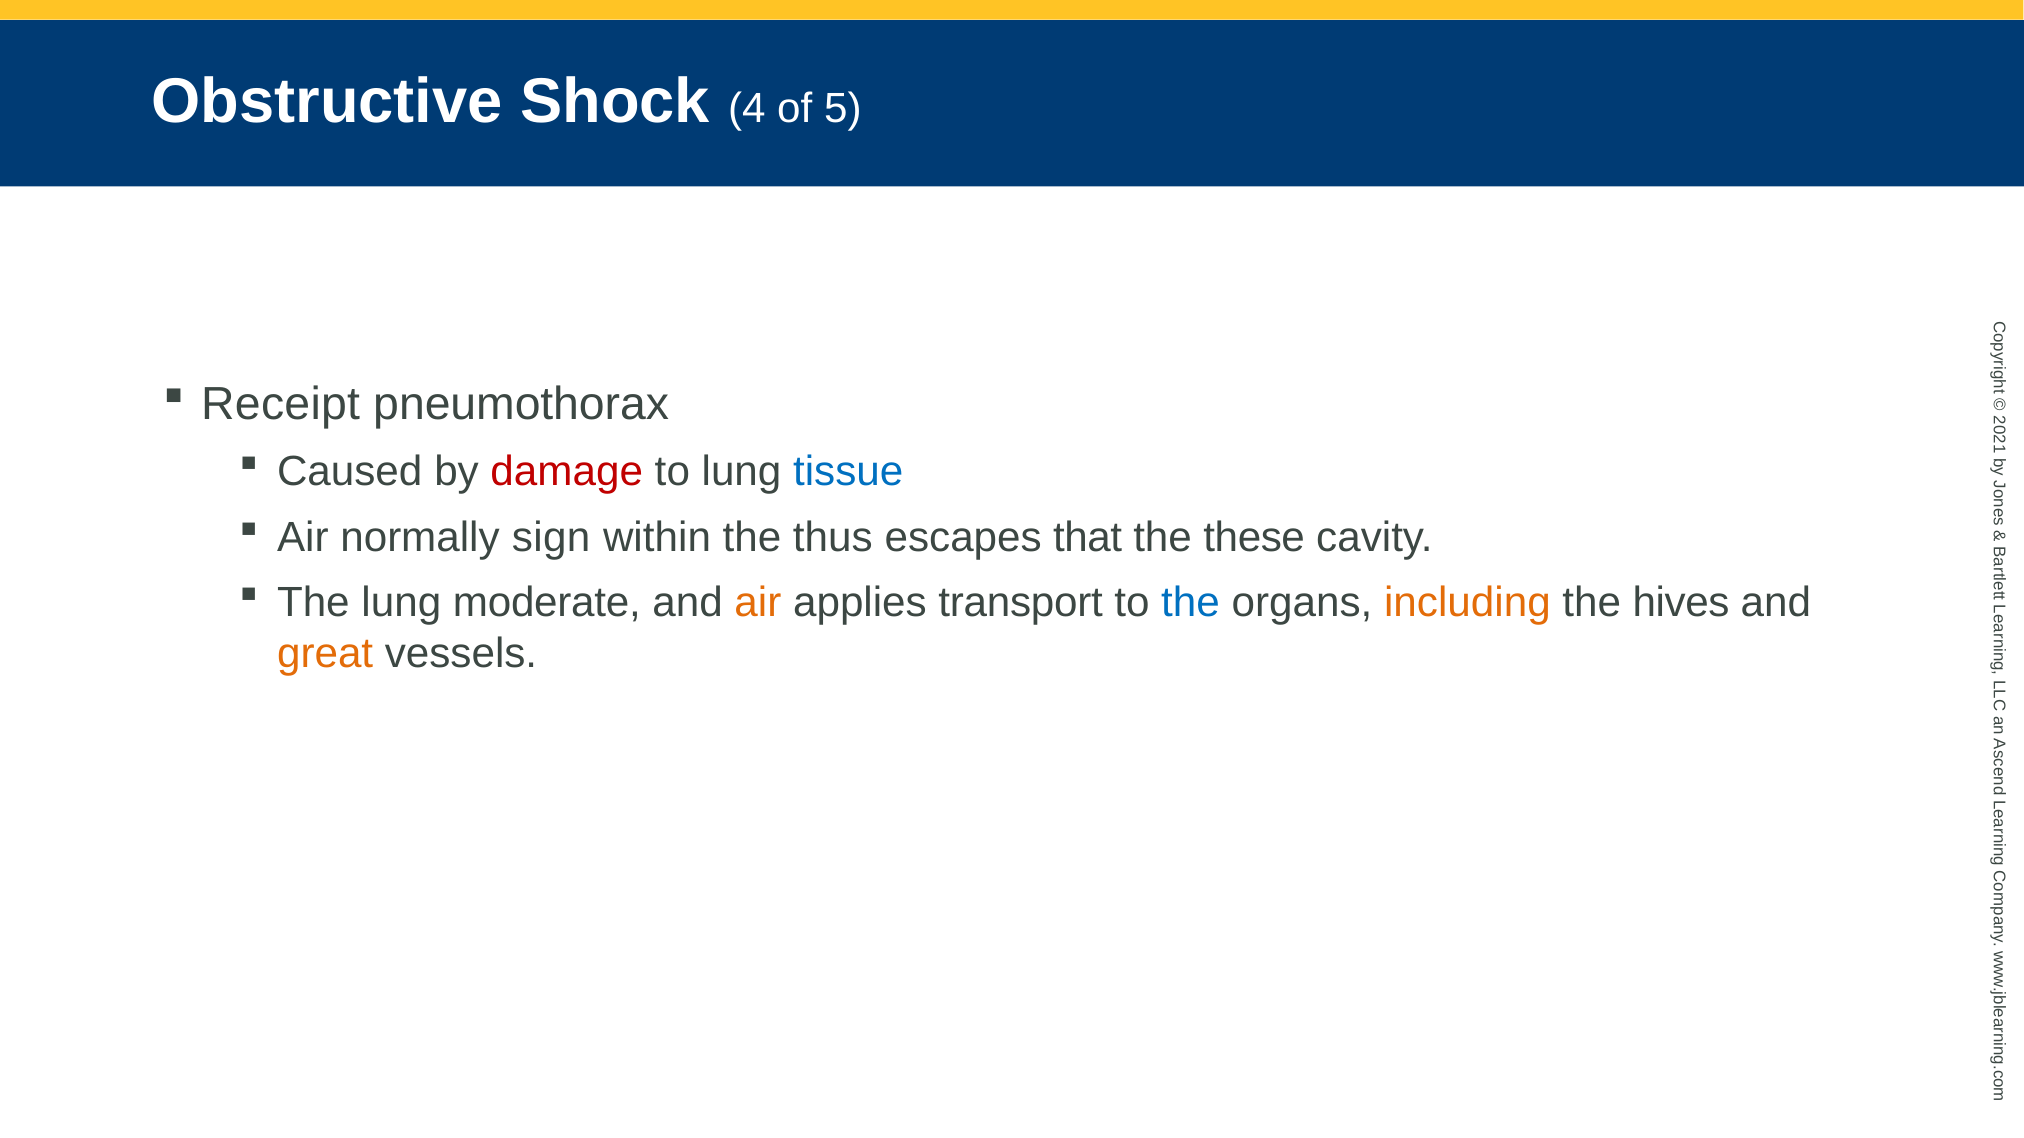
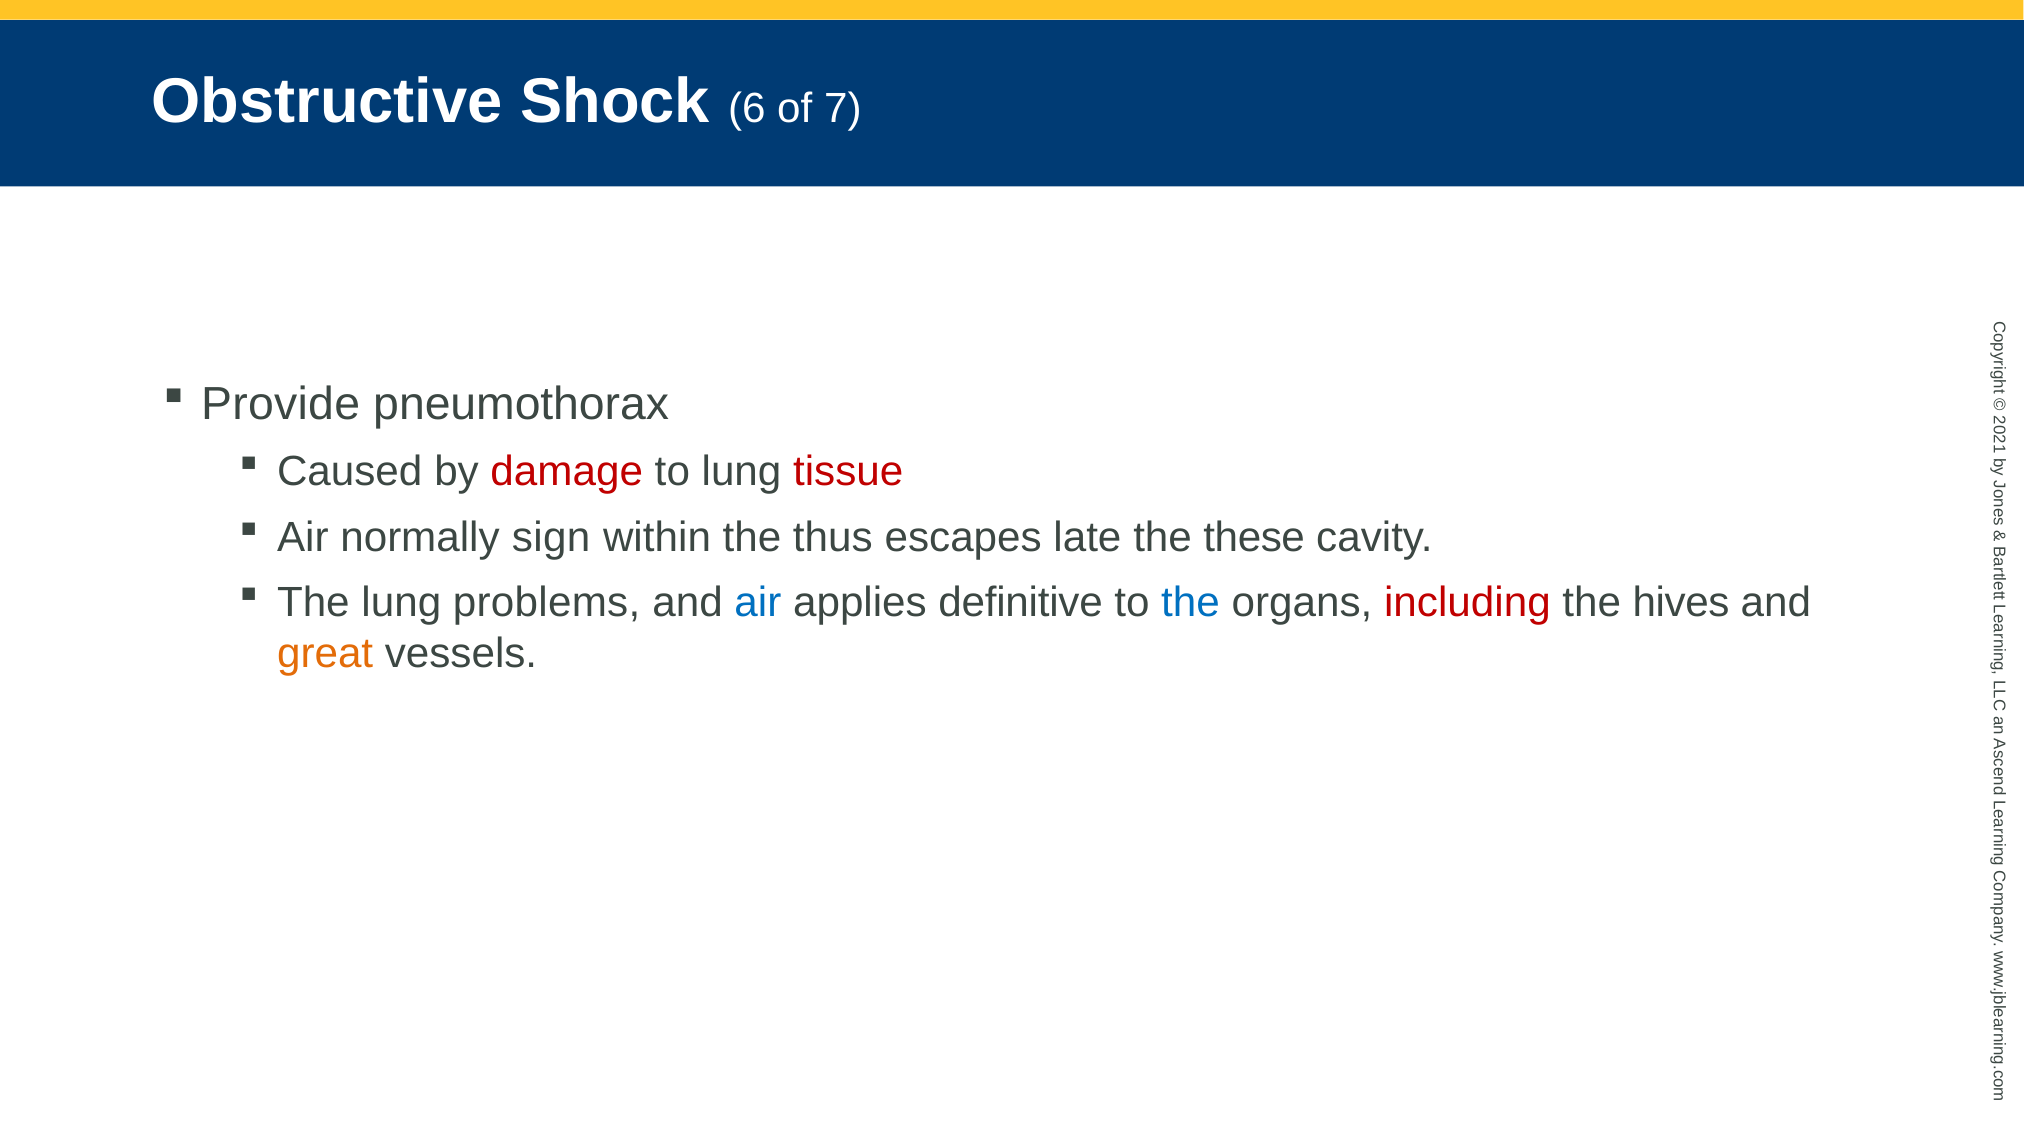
4: 4 -> 6 (747, 109)
5: 5 -> 7 (843, 109)
Receipt: Receipt -> Provide (281, 404)
tissue colour: blue -> red (848, 472)
that: that -> late (1087, 537)
moderate: moderate -> problems (547, 603)
air colour: orange -> blue (758, 603)
transport: transport -> definitive (1021, 603)
including colour: orange -> red (1467, 603)
